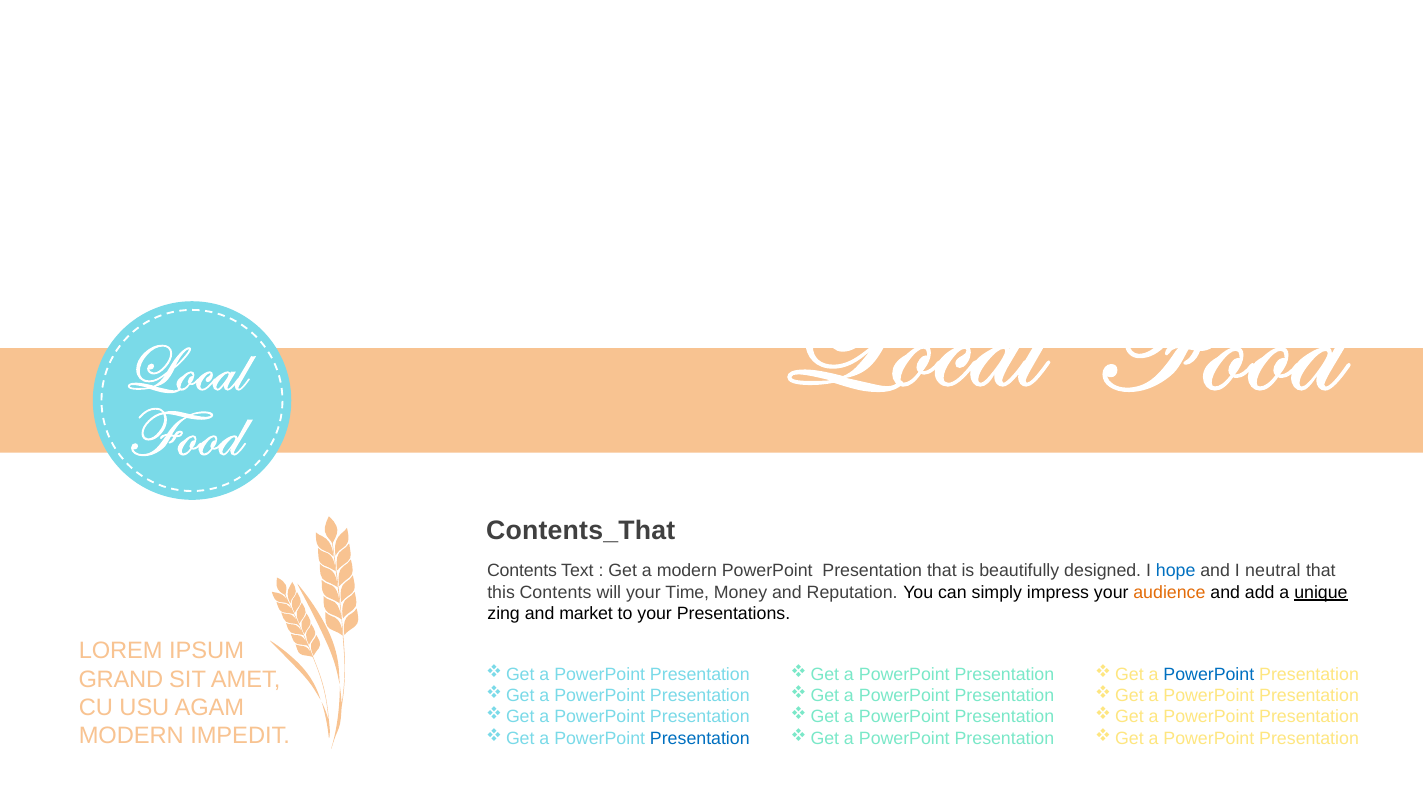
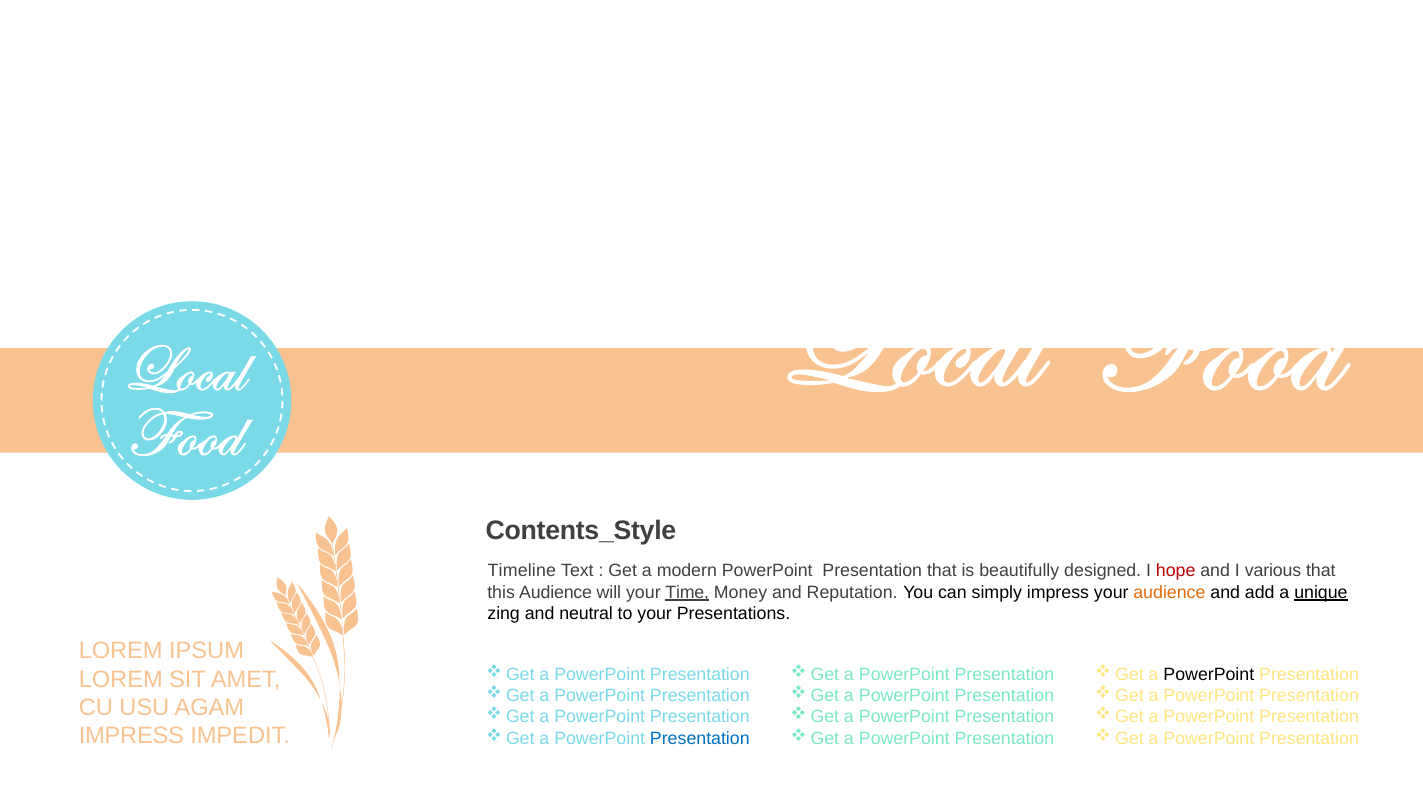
Contents_That: Contents_That -> Contents_Style (581, 531)
Contents: Contents -> Timeline (522, 571)
hope colour: blue -> red (1176, 571)
neutral: neutral -> various (1273, 571)
this Contents: Contents -> Audience (556, 592)
Time underline: none -> present (687, 592)
market: market -> neutral (586, 613)
PowerPoint colour: blue -> black (1209, 674)
GRAND: GRAND -> LOREM (121, 679)
MODERN: MODERN -> IMPRESS (131, 736)
